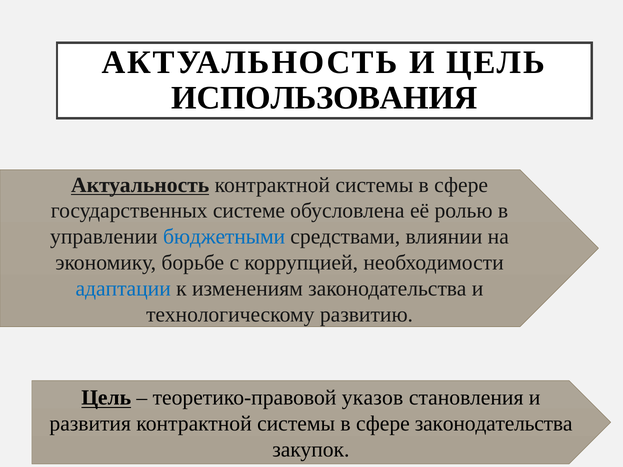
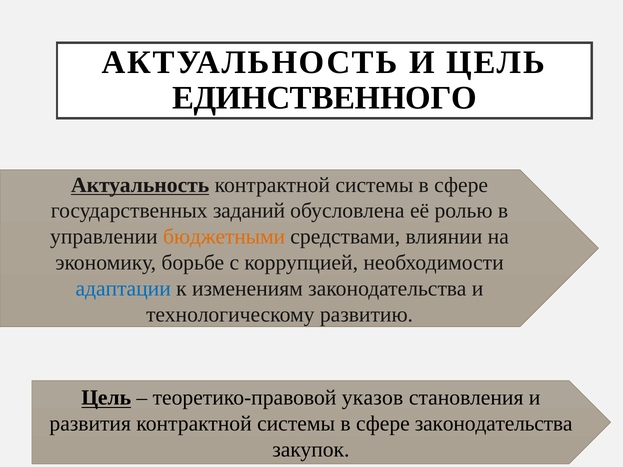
ИСПОЛЬЗОВАНИЯ: ИСПОЛЬЗОВАНИЯ -> ЕДИНСТВЕННОГО (324, 98)
системе: системе -> заданий (249, 211)
бюджетными colour: blue -> orange (224, 237)
